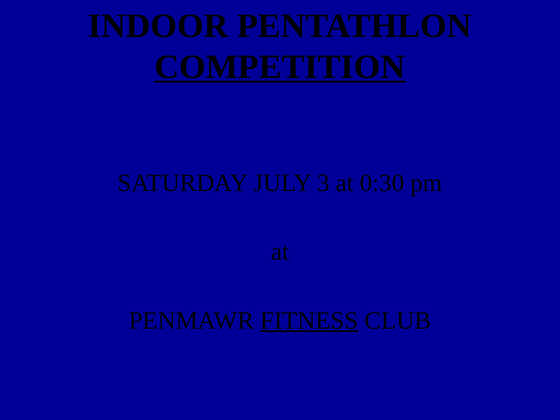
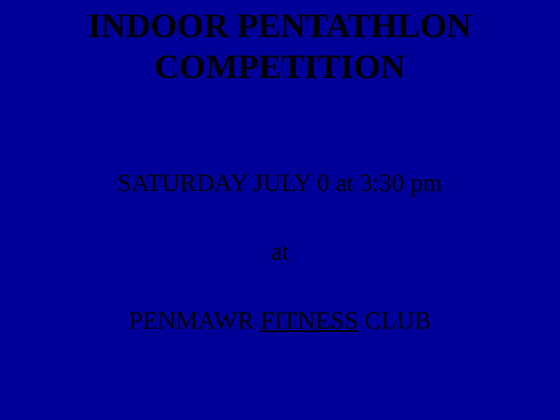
COMPETITION underline: present -> none (280, 67)
3: 3 -> 0 (323, 183)
0:30: 0:30 -> 3:30 (382, 183)
